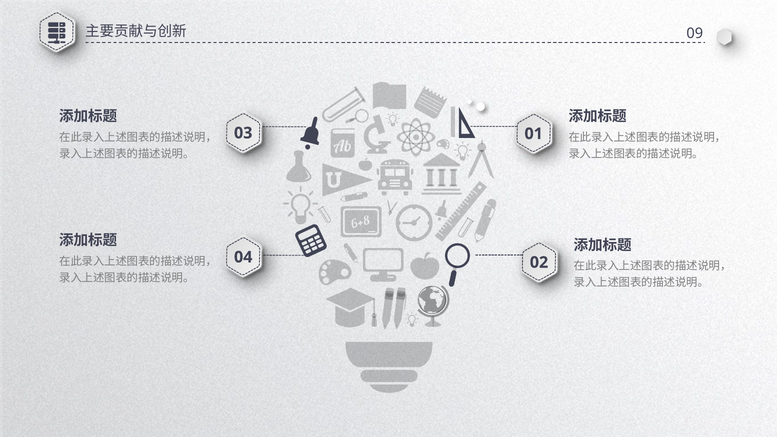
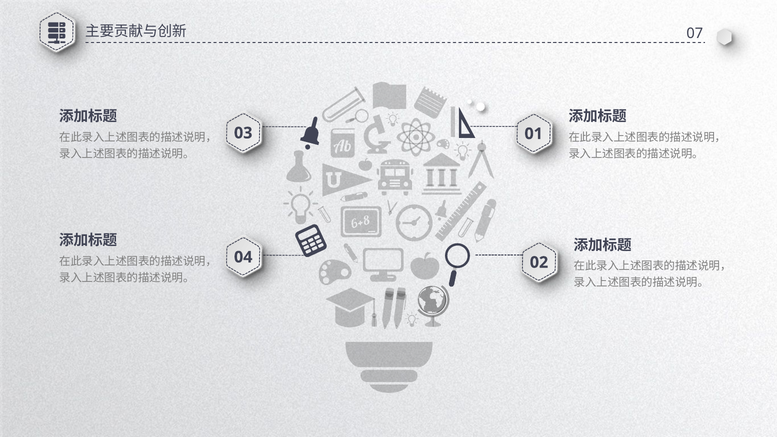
09: 09 -> 07 (695, 33)
